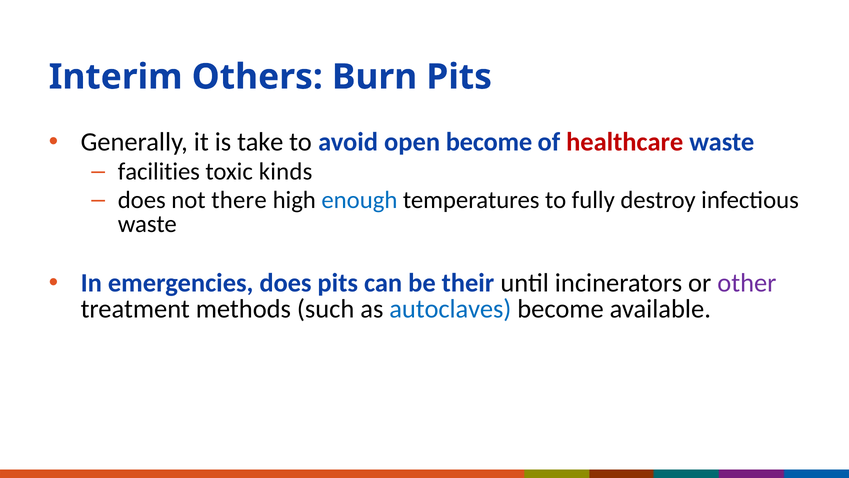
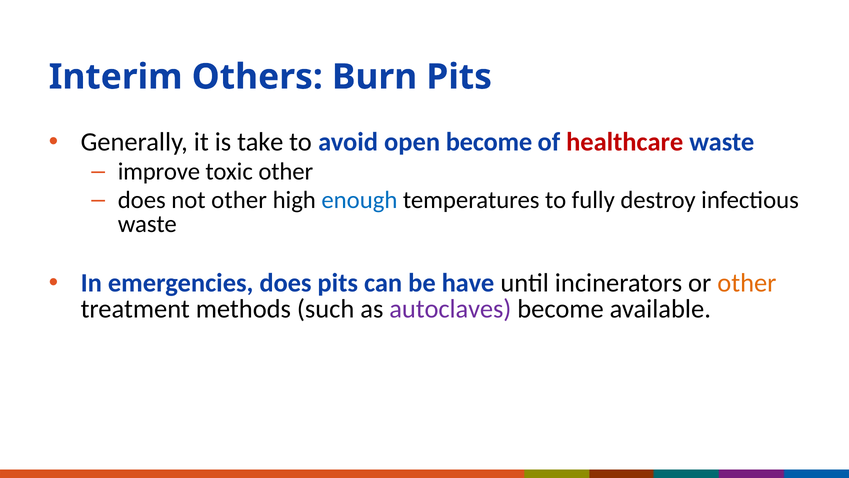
facilities: facilities -> improve (159, 172)
toxic kinds: kinds -> other (286, 172)
not there: there -> other (239, 200)
their: their -> have (468, 283)
other colour: purple -> orange (747, 283)
autoclaves colour: blue -> purple (450, 309)
